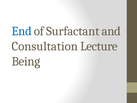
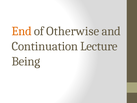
End colour: blue -> orange (22, 31)
Surfactant: Surfactant -> Otherwise (73, 31)
Consultation: Consultation -> Continuation (45, 46)
